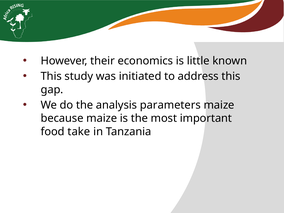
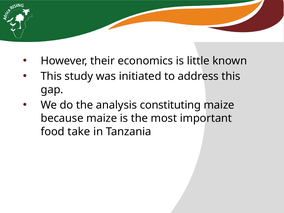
parameters: parameters -> constituting (170, 105)
